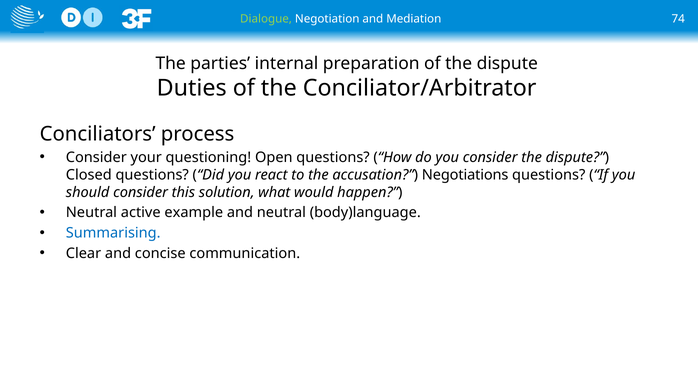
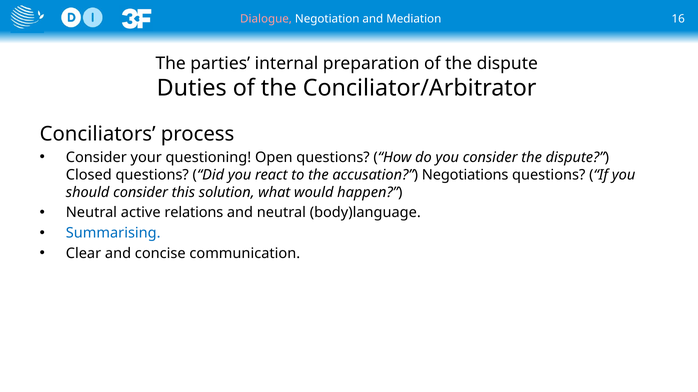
Dialogue colour: light green -> pink (266, 19)
74: 74 -> 16 (678, 19)
example: example -> relations (194, 213)
